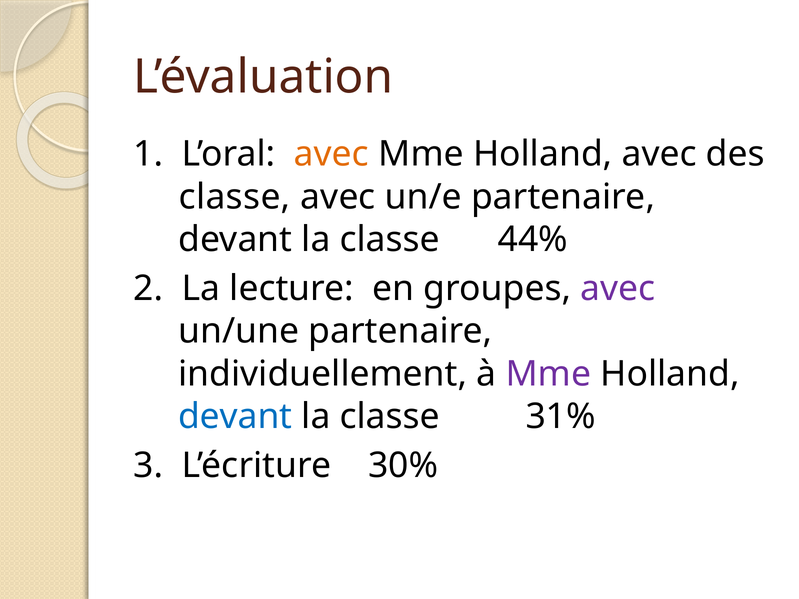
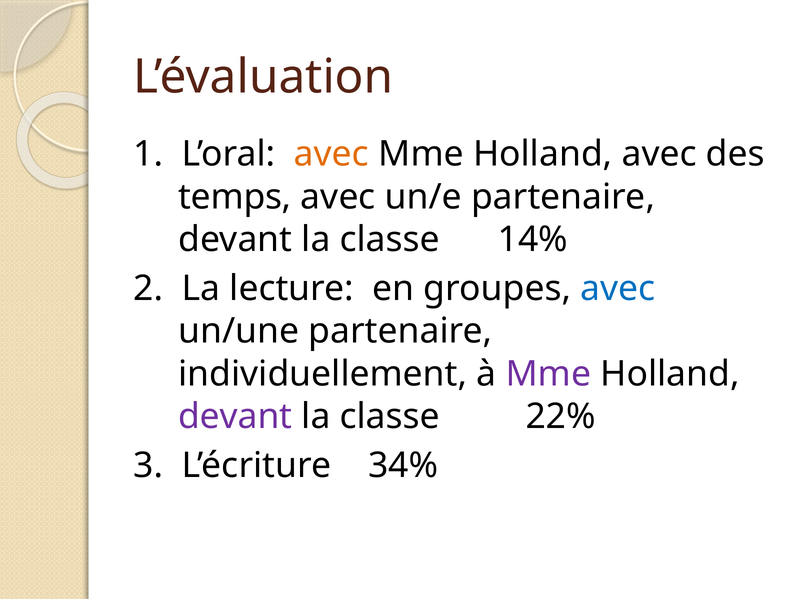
classe: classe -> temps (235, 197)
44%: 44% -> 14% (533, 239)
avec colour: purple -> blue (618, 289)
devant colour: blue -> purple (235, 417)
31%: 31% -> 22% (561, 417)
30%: 30% -> 34% (403, 466)
